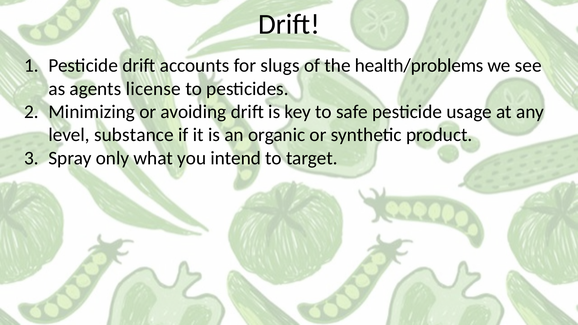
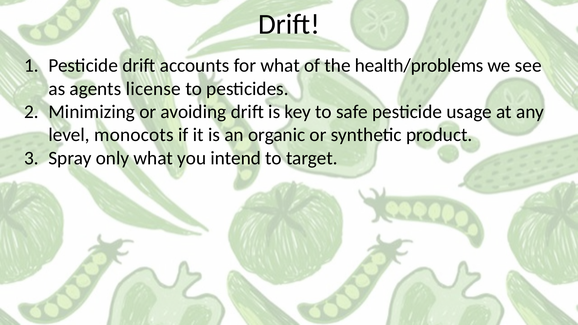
for slugs: slugs -> what (280, 66)
substance: substance -> monocots (134, 135)
